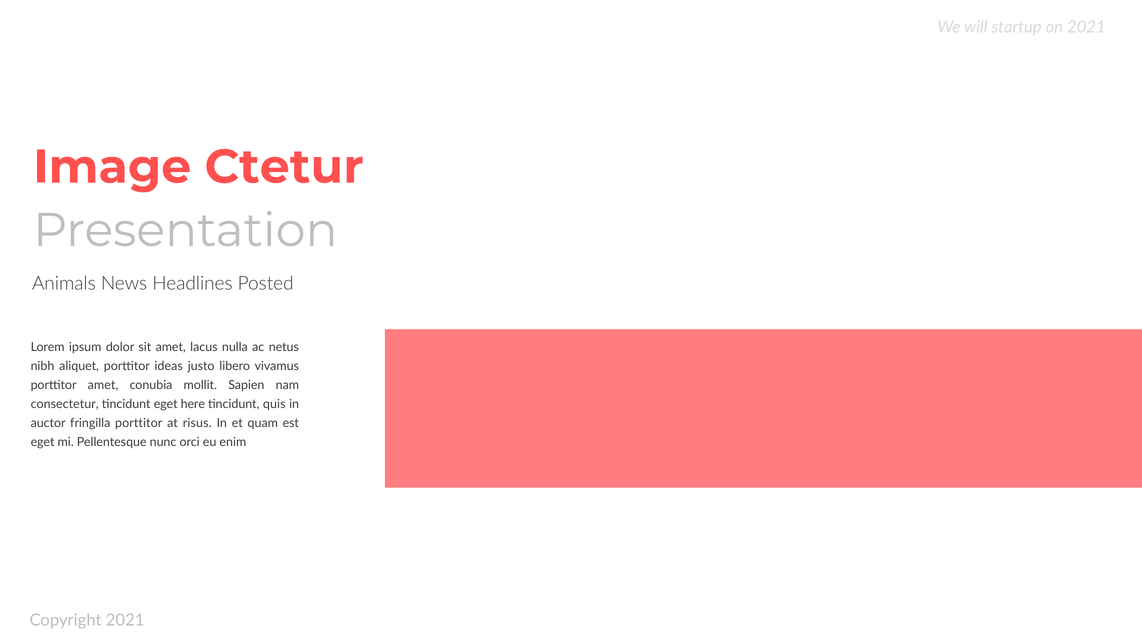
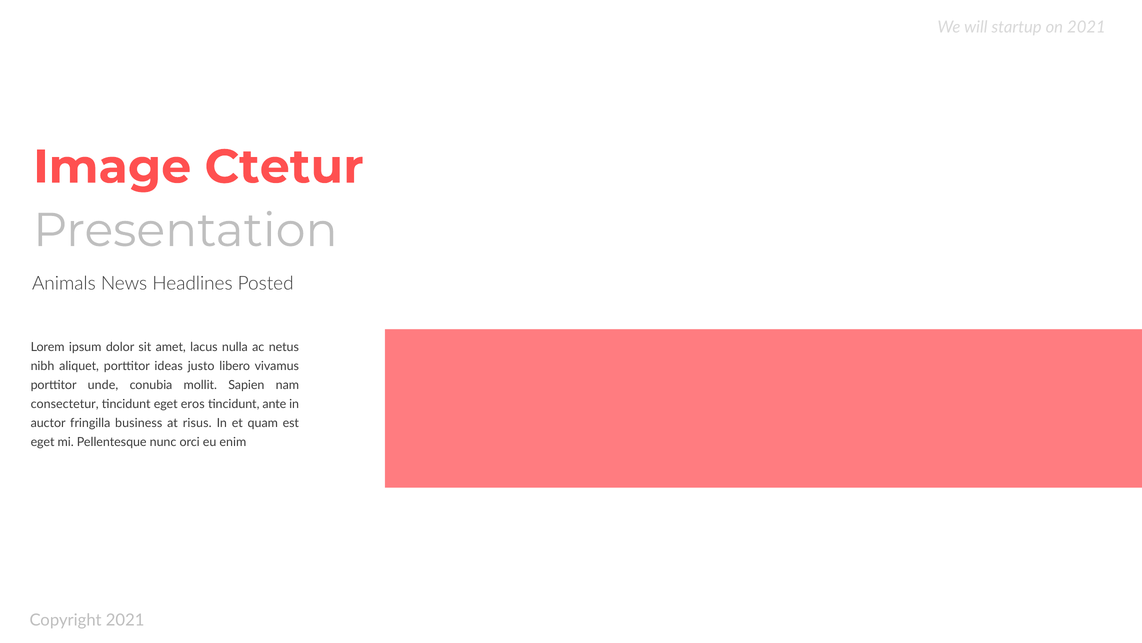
porttitor amet: amet -> unde (103, 385)
here: here -> eros (193, 404)
quis: quis -> ante (274, 404)
fringilla porttitor: porttitor -> business (139, 423)
